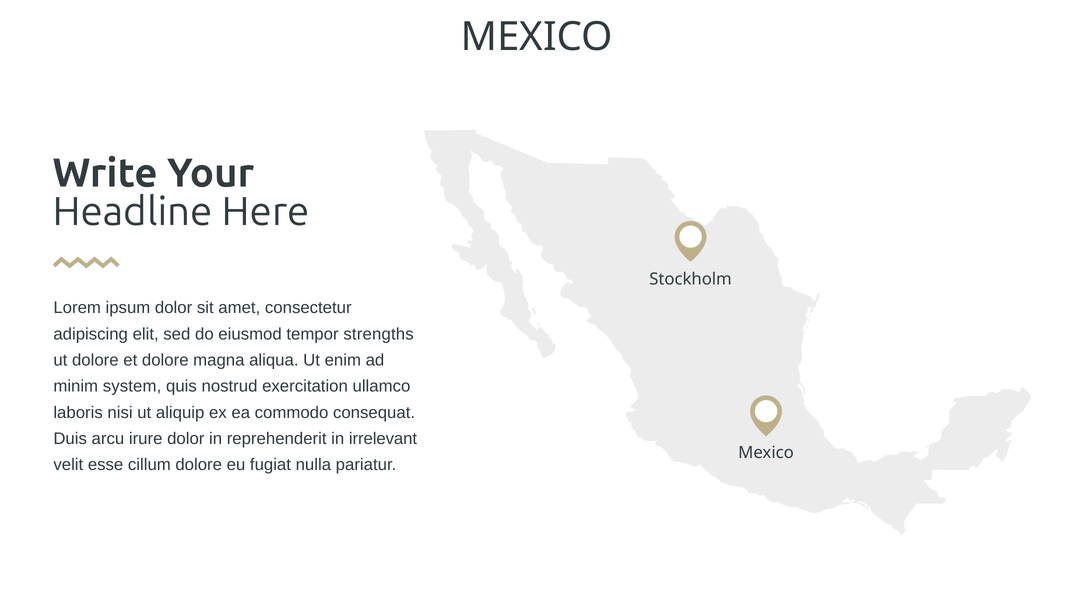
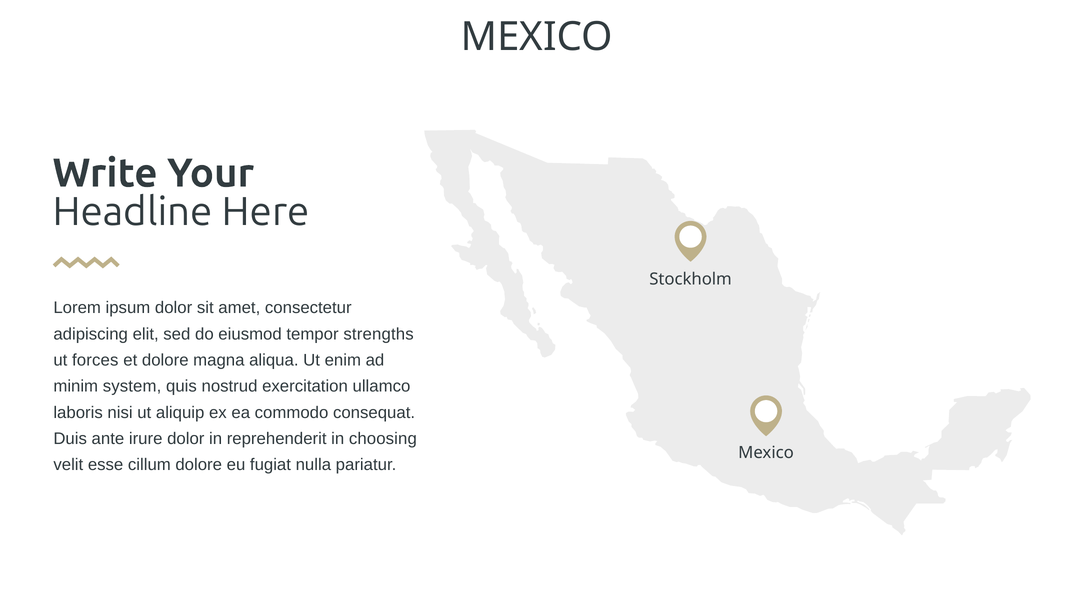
ut dolore: dolore -> forces (95, 360)
arcu: arcu -> ante (108, 439)
irrelevant: irrelevant -> choosing (383, 439)
